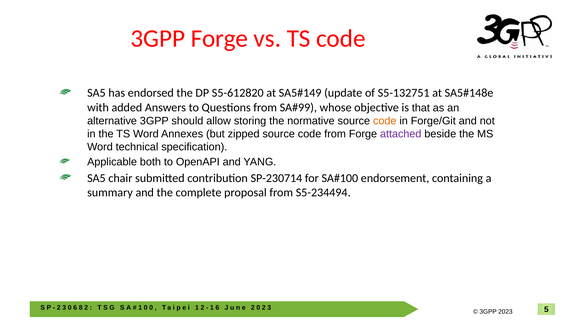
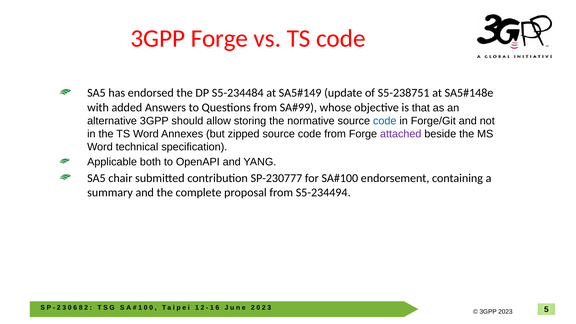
S5-612820: S5-612820 -> S5-234484 (238, 93)
S5-132751: S5-132751 -> S5-238751 (404, 93)
code colour: orange -> blue (385, 121)
SP-230714: SP-230714 -> SP-230777 (276, 178)
